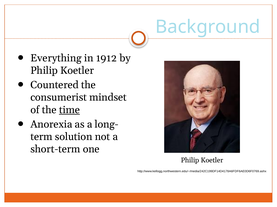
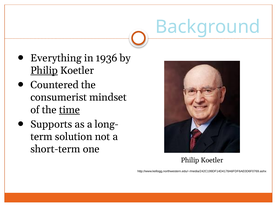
1912: 1912 -> 1936 (107, 58)
Philip underline: none -> present (44, 71)
Anorexia: Anorexia -> Supports (51, 125)
